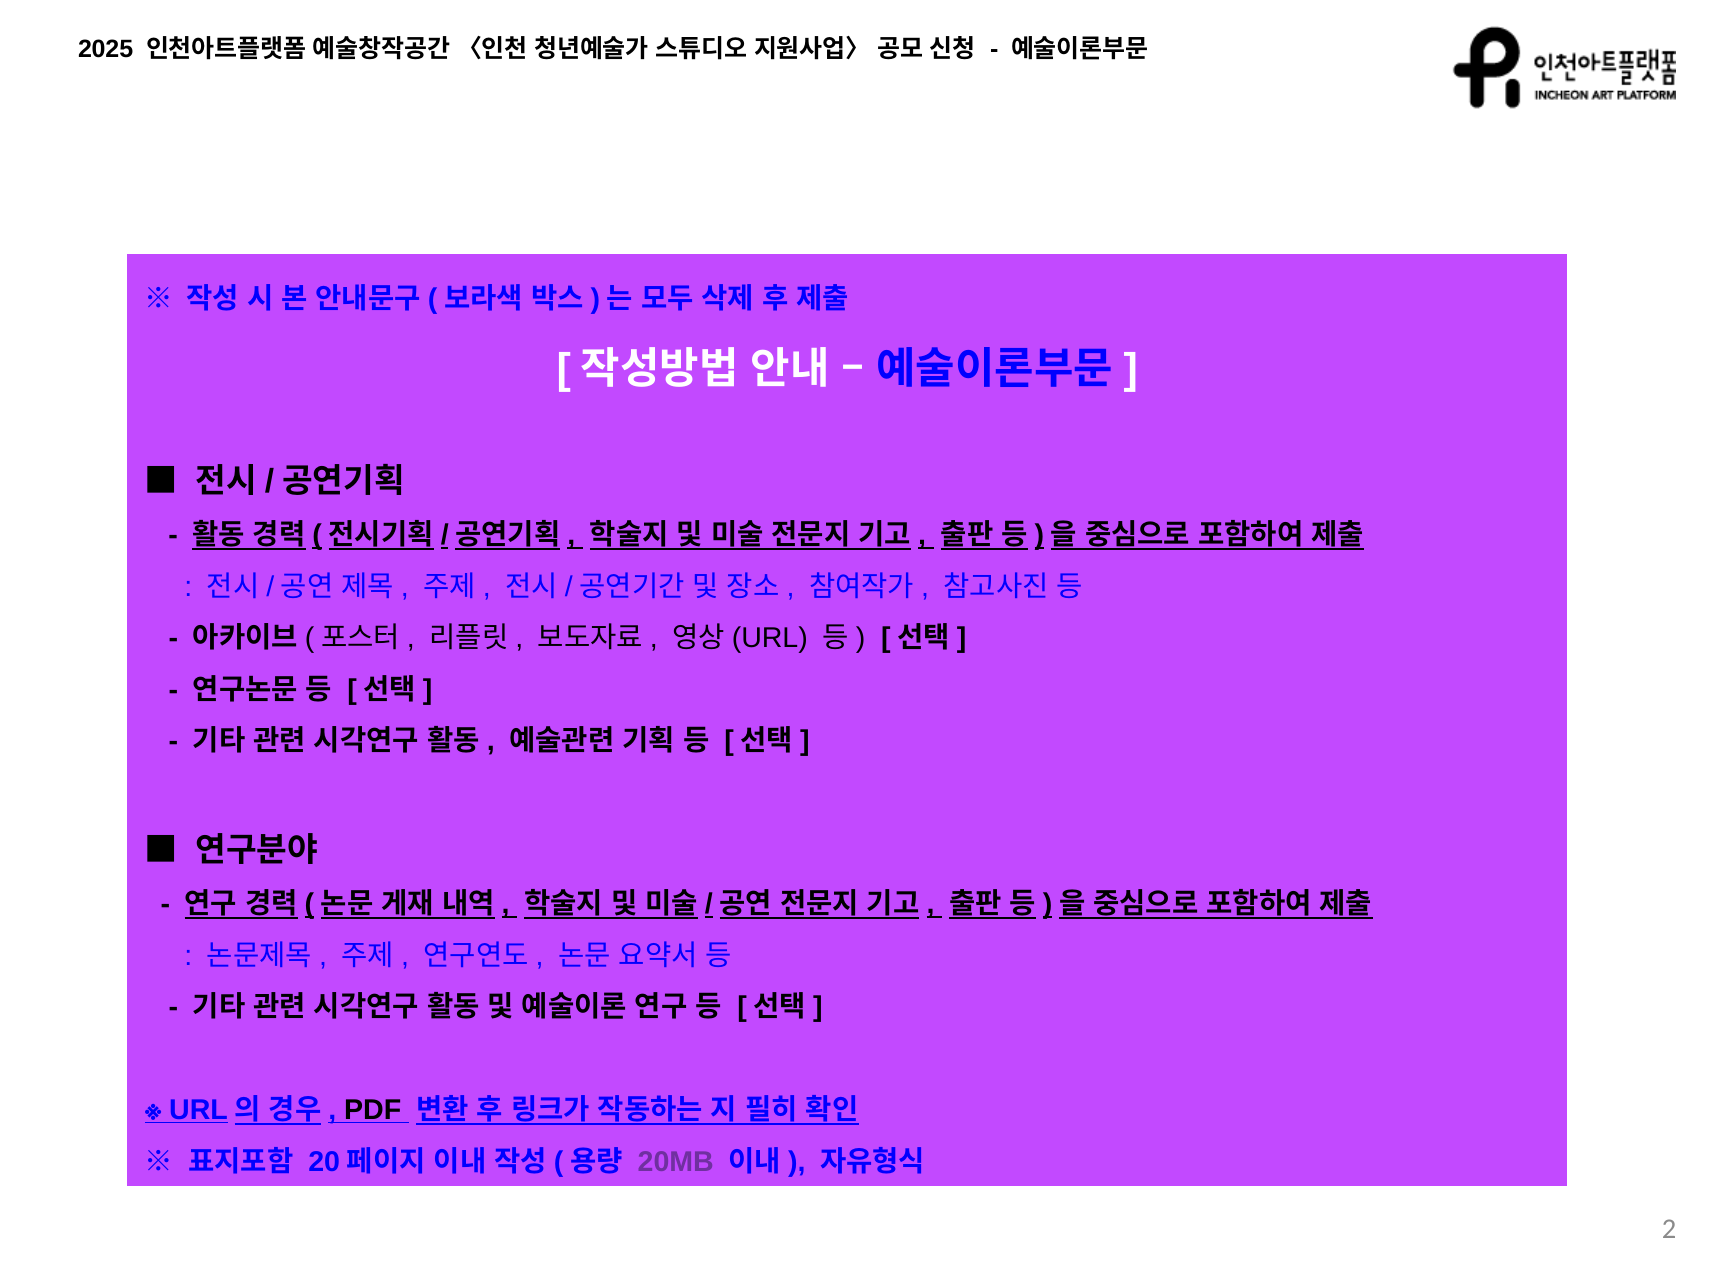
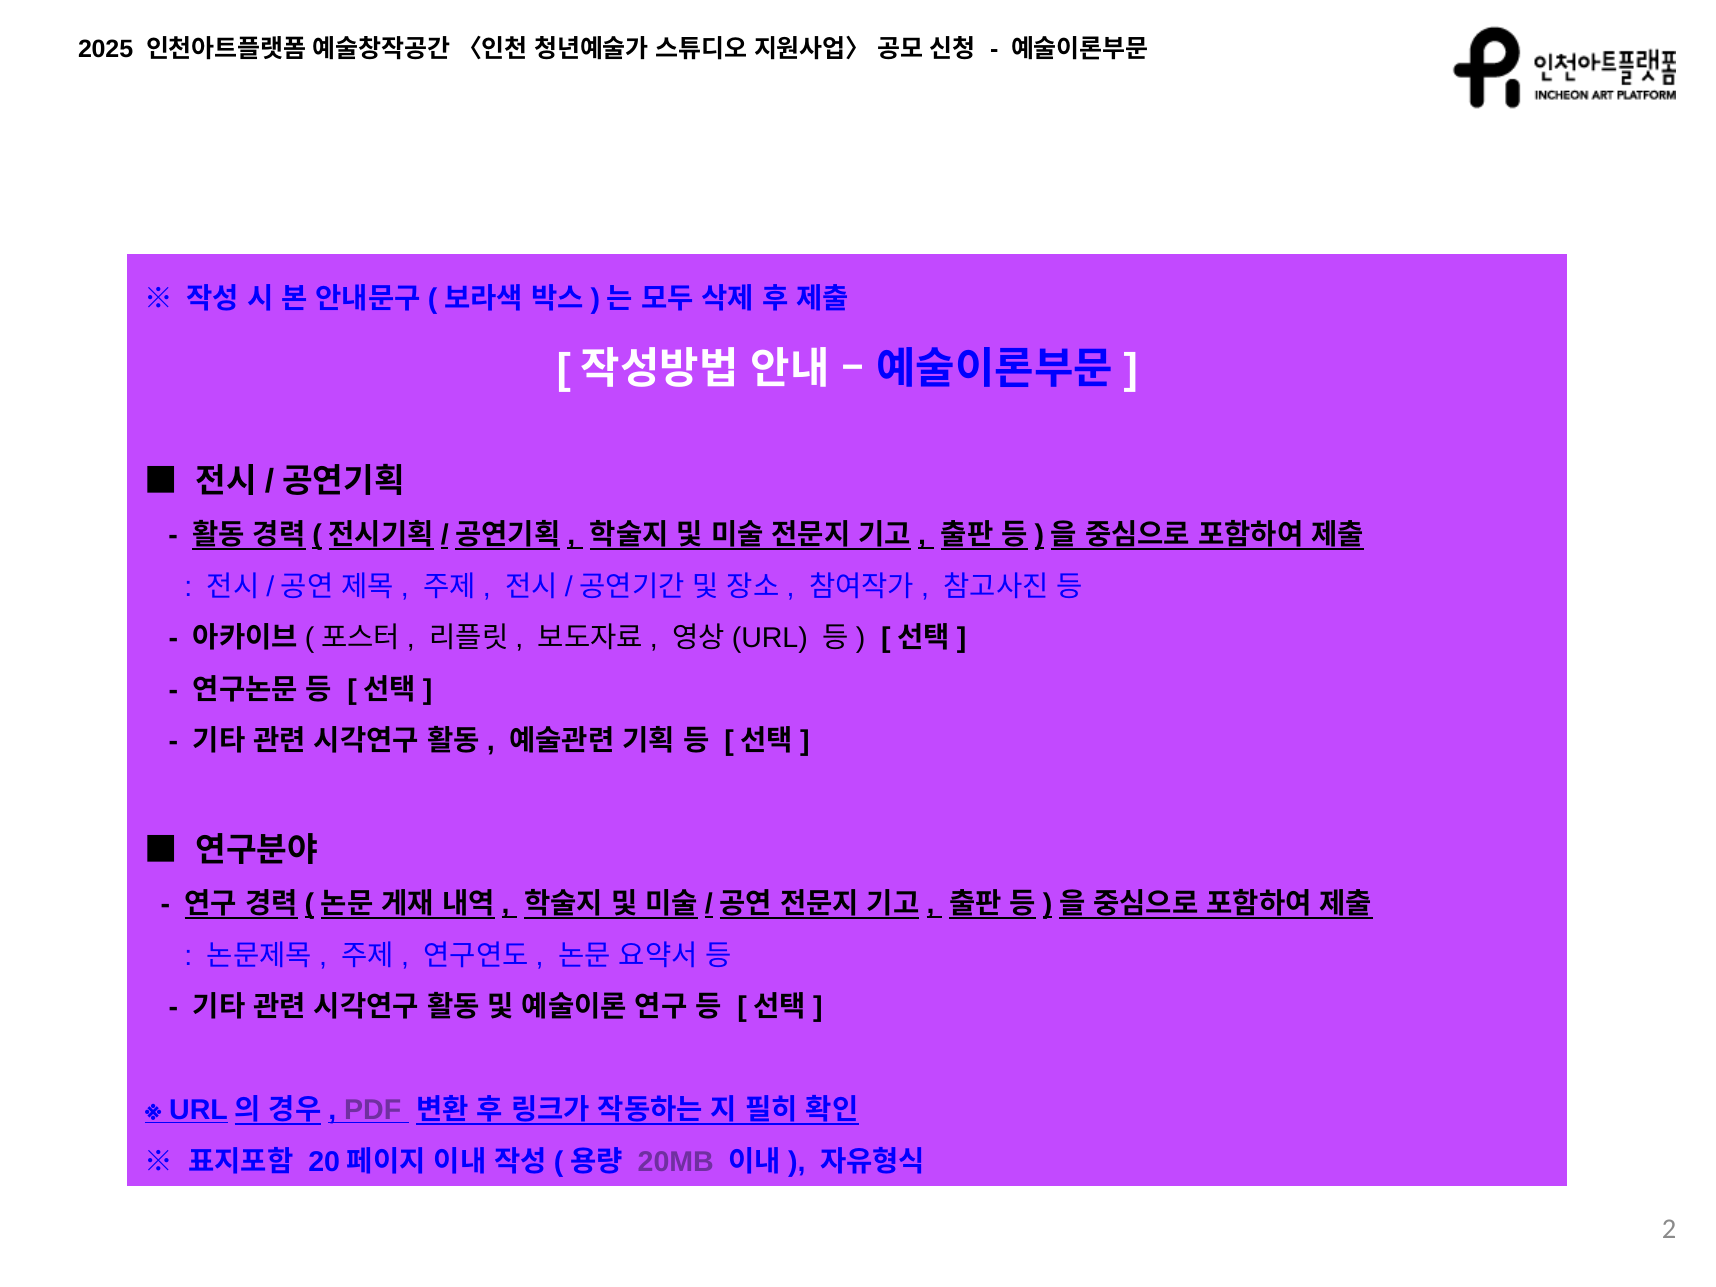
PDF colour: black -> purple (373, 1110)
